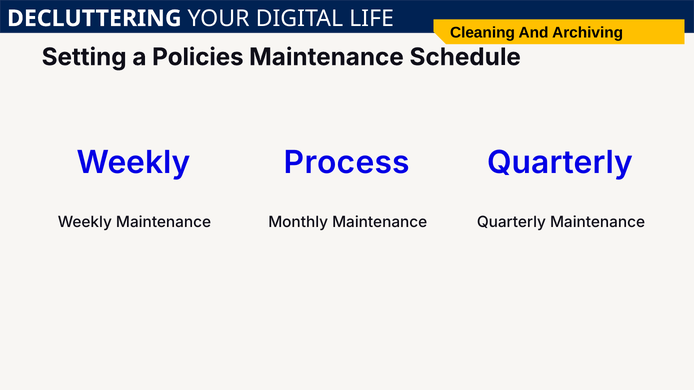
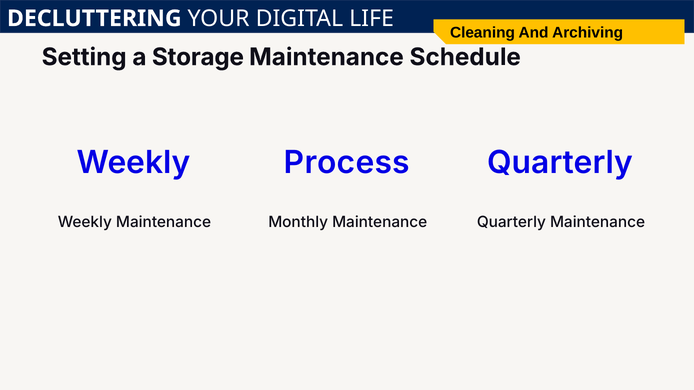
Policies: Policies -> Storage (198, 57)
